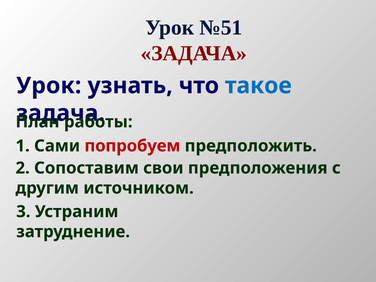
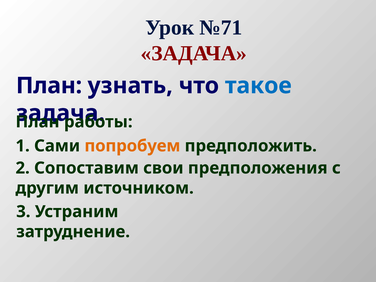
№51: №51 -> №71 (221, 27)
Урок: Урок -> План (49, 86)
попробуем colour: red -> orange (132, 146)
